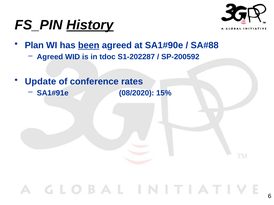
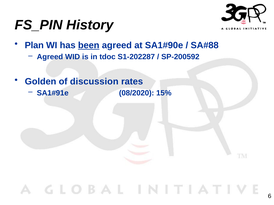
History underline: present -> none (90, 25)
Update: Update -> Golden (41, 82)
conference: conference -> discussion (94, 82)
